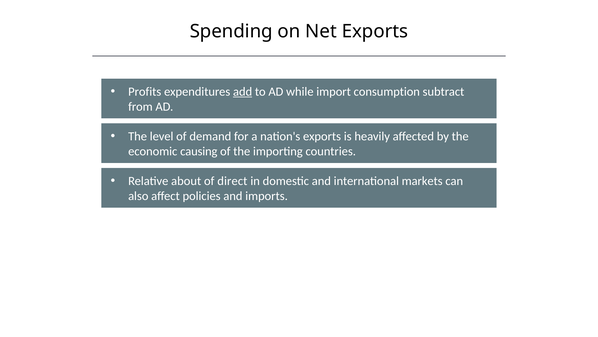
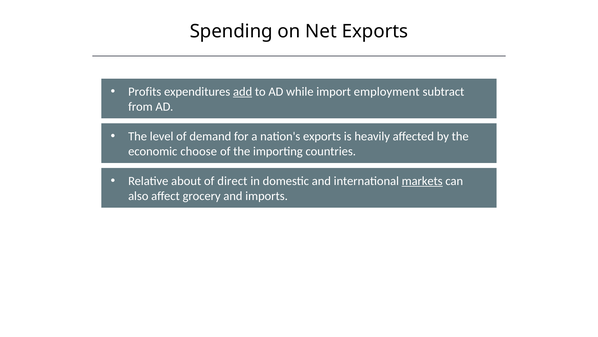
consumption: consumption -> employment (387, 91)
causing: causing -> choose (199, 151)
markets underline: none -> present (422, 181)
policies: policies -> grocery (202, 196)
